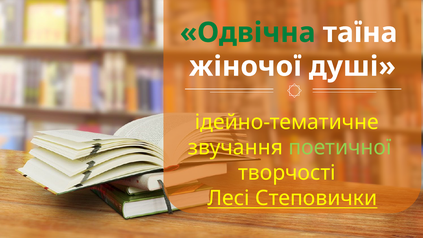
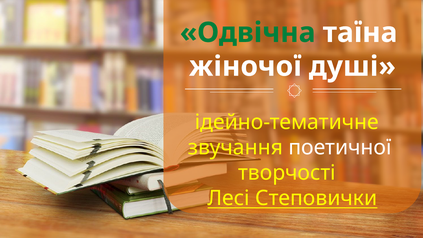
поетичної colour: light green -> white (340, 147)
